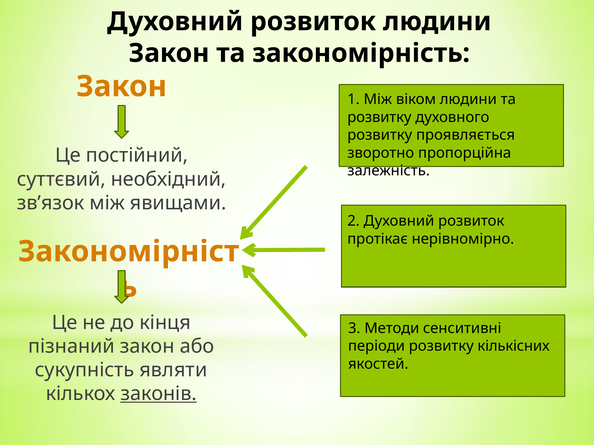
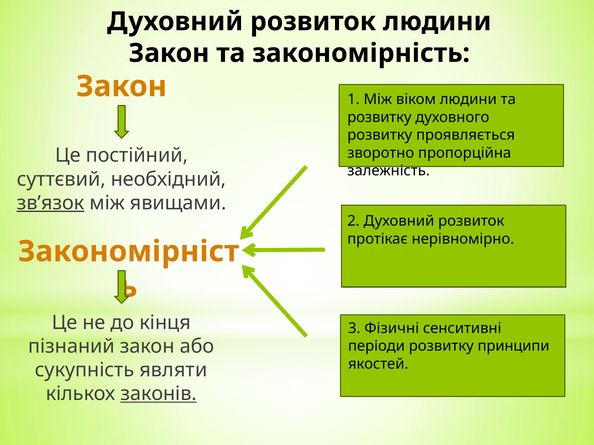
зв’язок underline: none -> present (51, 203)
Методи: Методи -> Фізичні (392, 329)
кількісних: кількісних -> принципи (514, 346)
